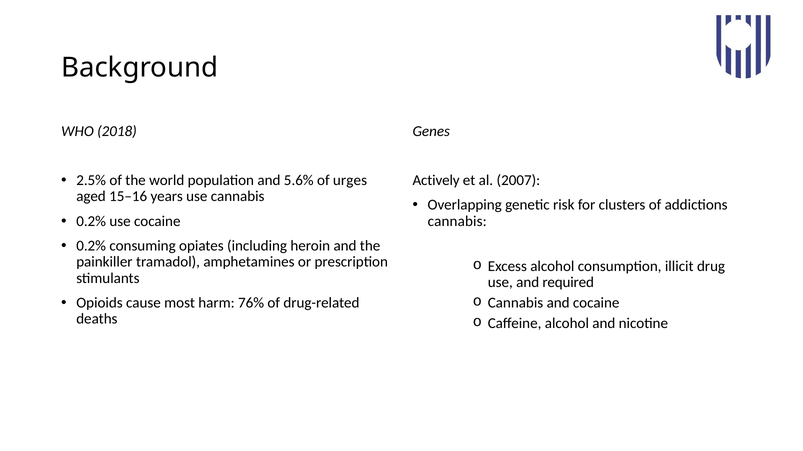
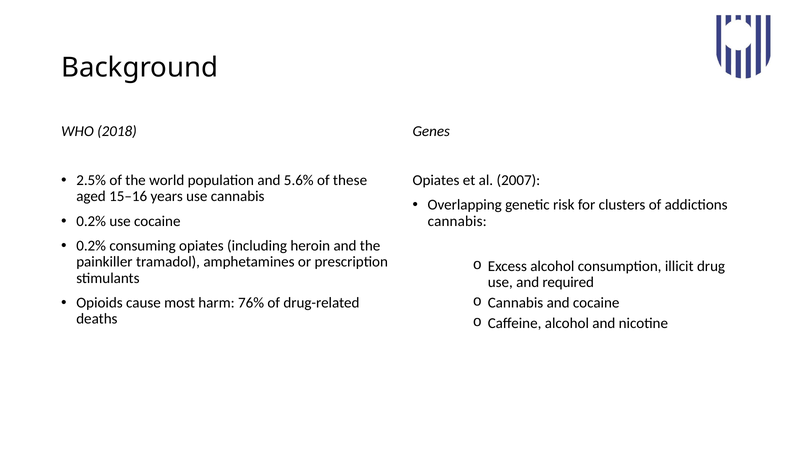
urges: urges -> these (350, 181)
Actively: Actively -> Opiates (436, 181)
